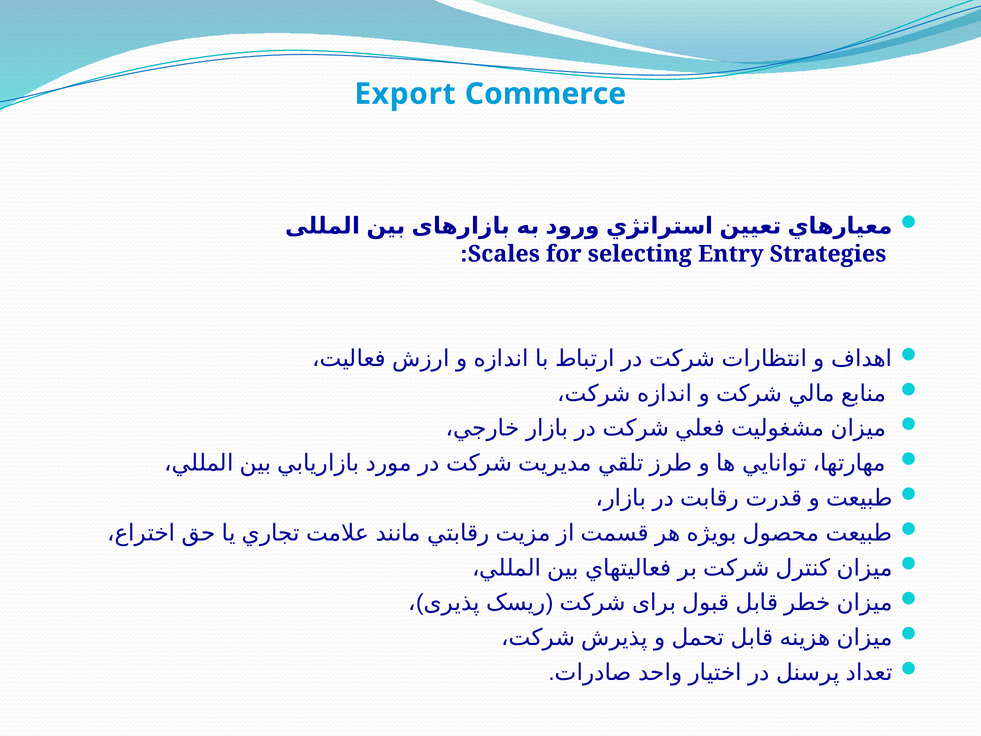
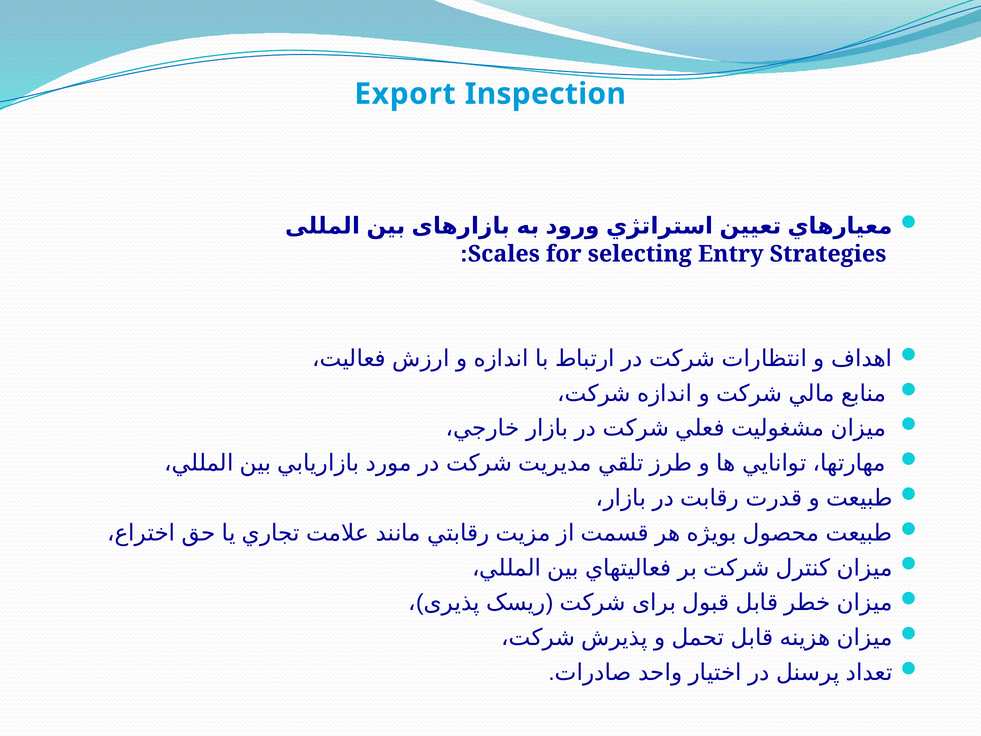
Commerce: Commerce -> Inspection (545, 94)
